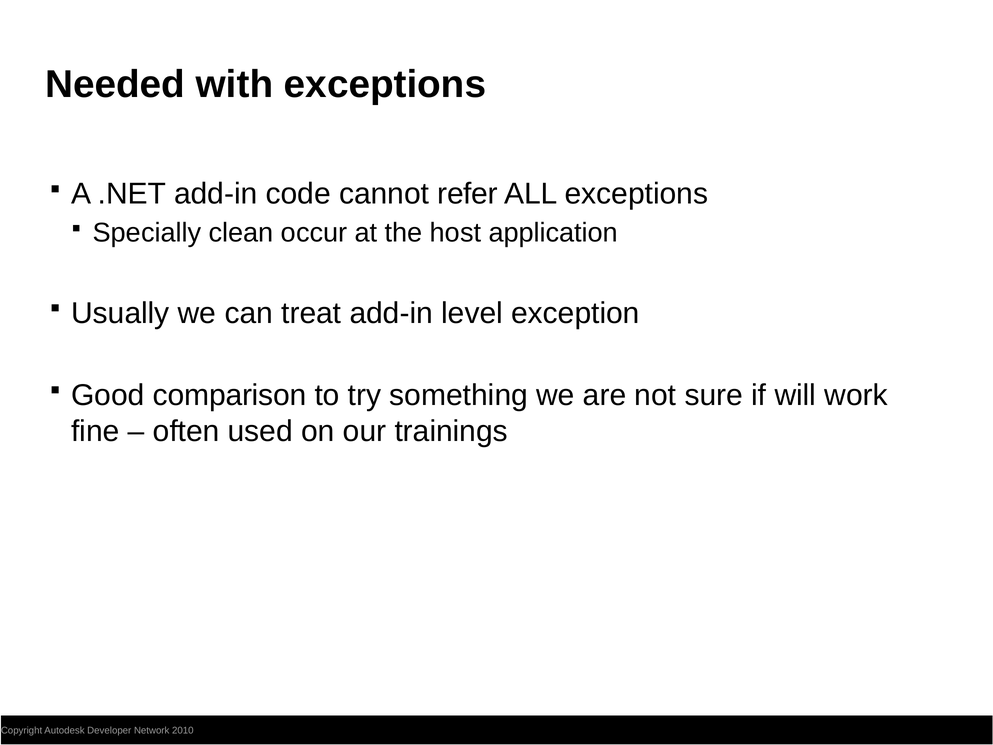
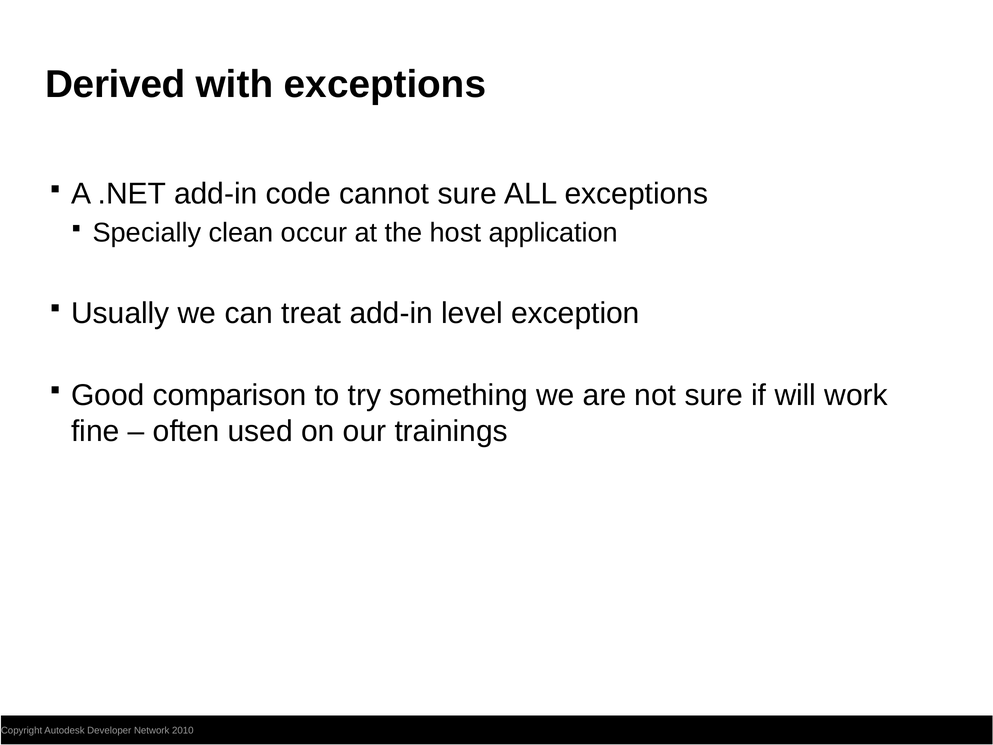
Needed: Needed -> Derived (115, 85)
cannot refer: refer -> sure (467, 194)
